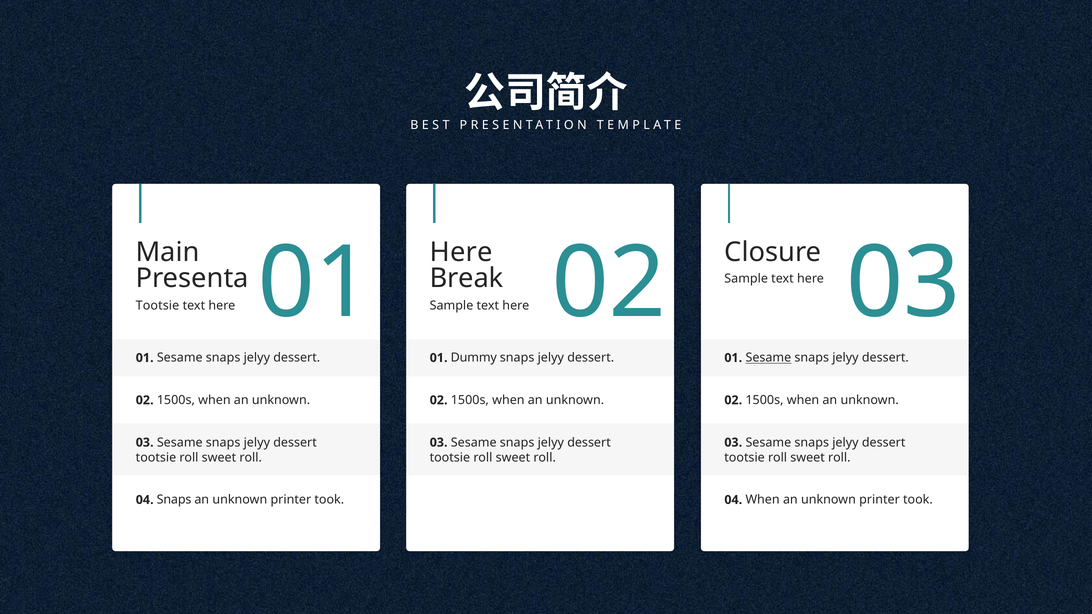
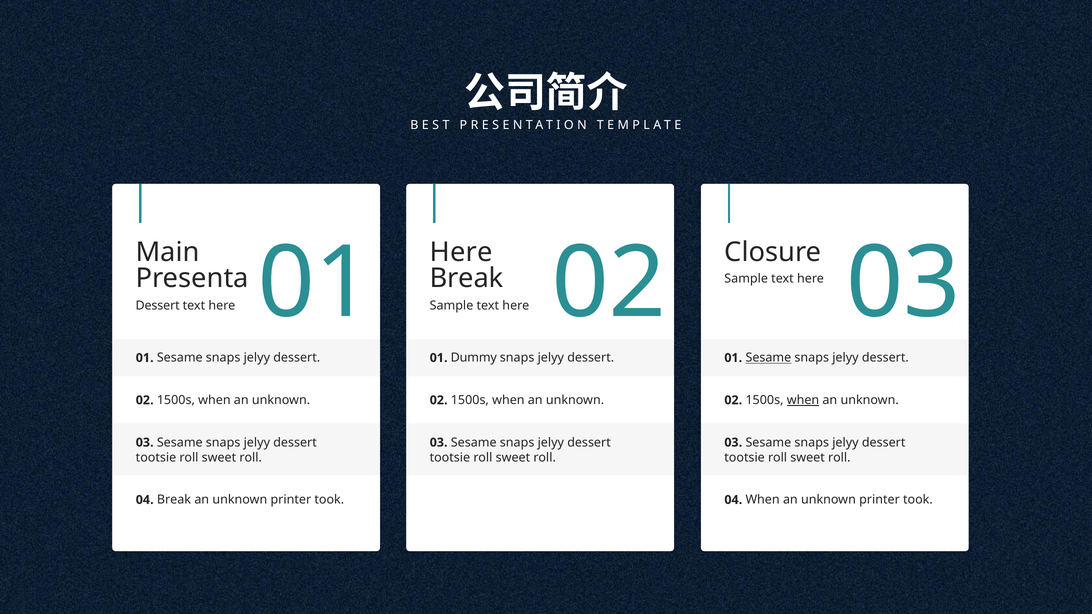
Tootsie: Tootsie -> Dessert (158, 306)
when underline: none -> present (803, 400)
04 Snaps: Snaps -> Break (174, 500)
